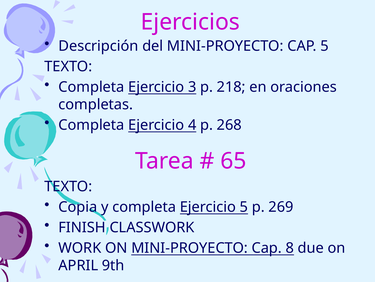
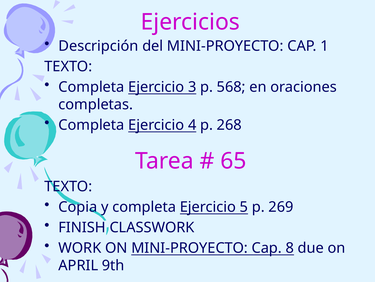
CAP 5: 5 -> 1 (325, 46)
218: 218 -> 568 (231, 87)
